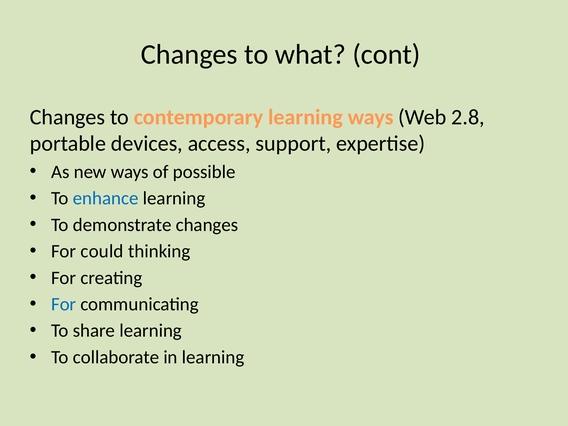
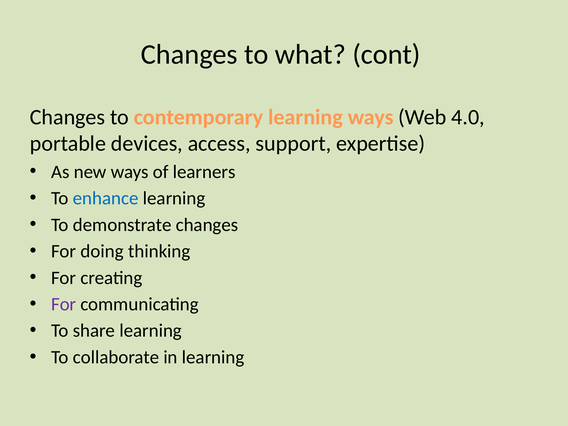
2.8: 2.8 -> 4.0 (468, 117)
possible: possible -> learners (204, 172)
could: could -> doing (102, 251)
For colour: blue -> purple (64, 304)
